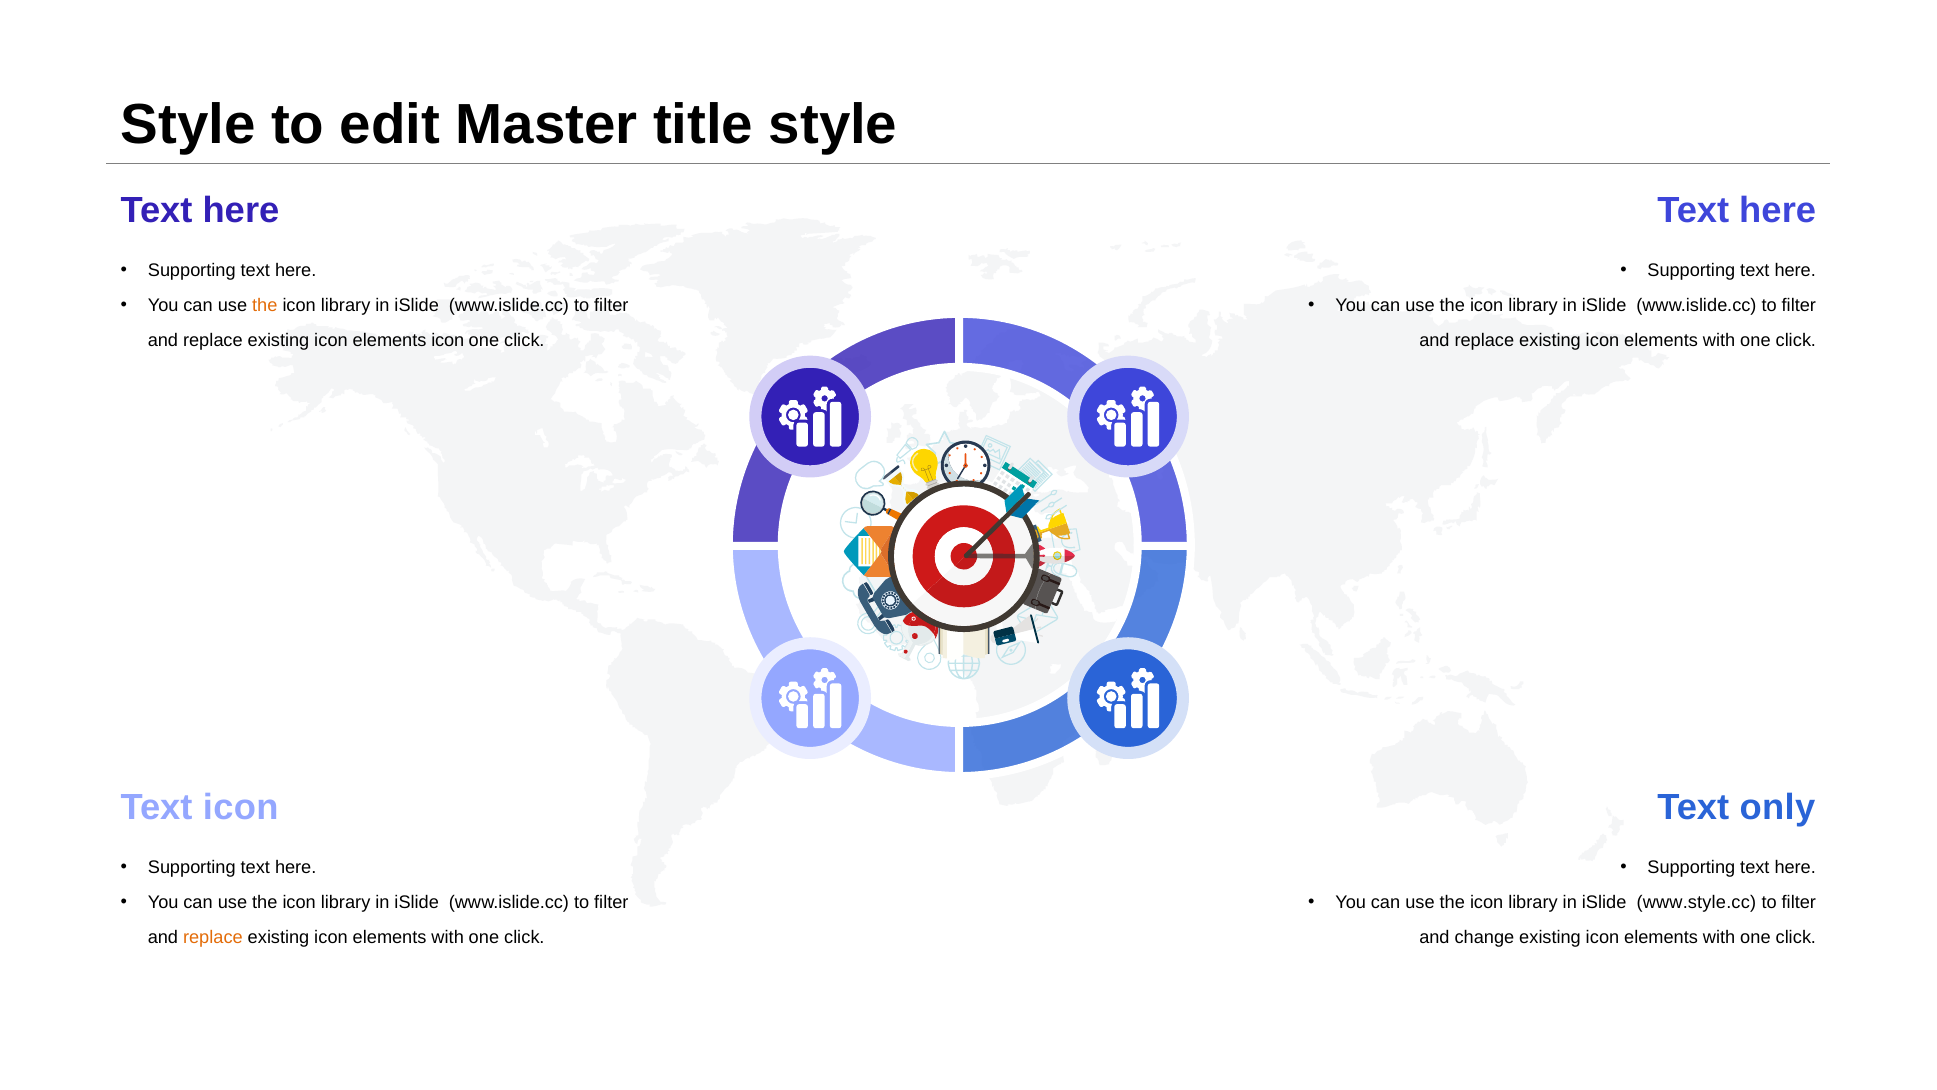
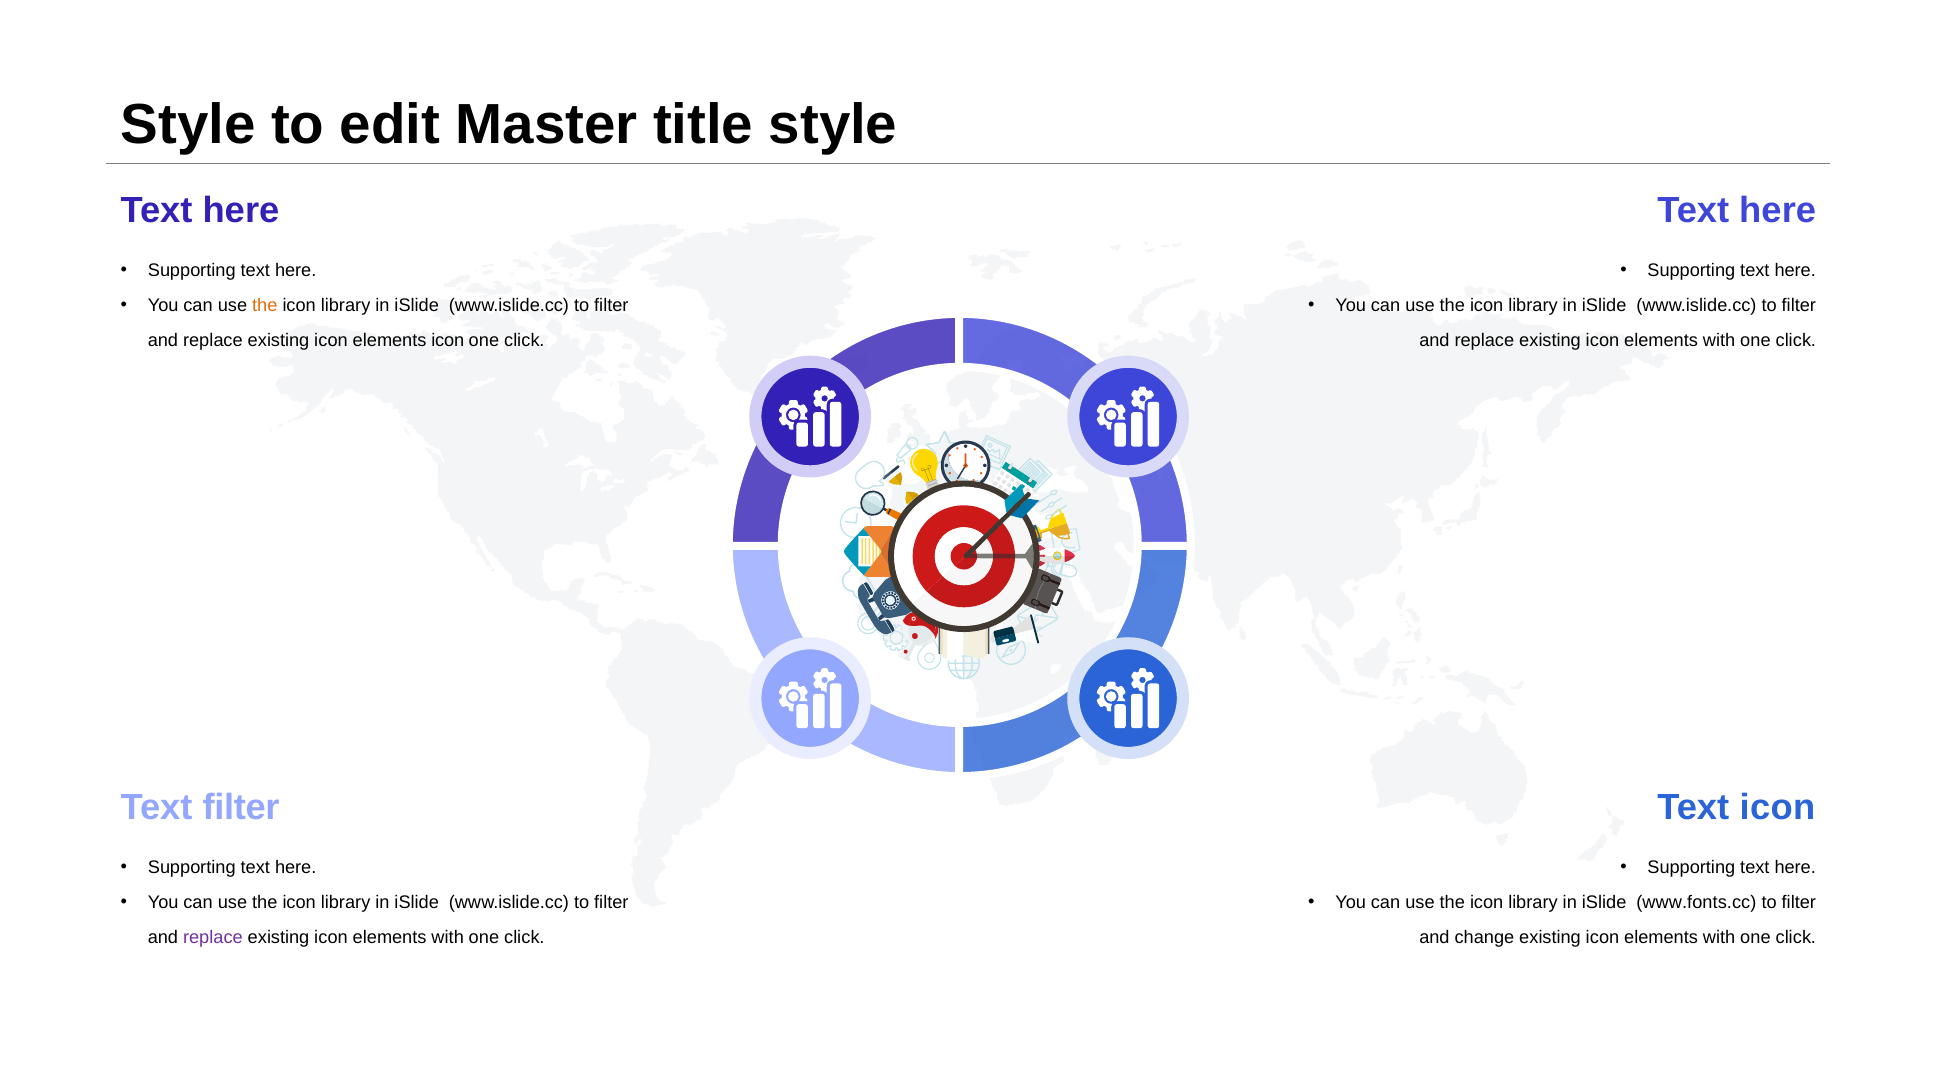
Text icon: icon -> filter (241, 807)
Text only: only -> icon (1777, 807)
www.style.cc: www.style.cc -> www.fonts.cc (1696, 902)
replace colour: orange -> purple (213, 937)
